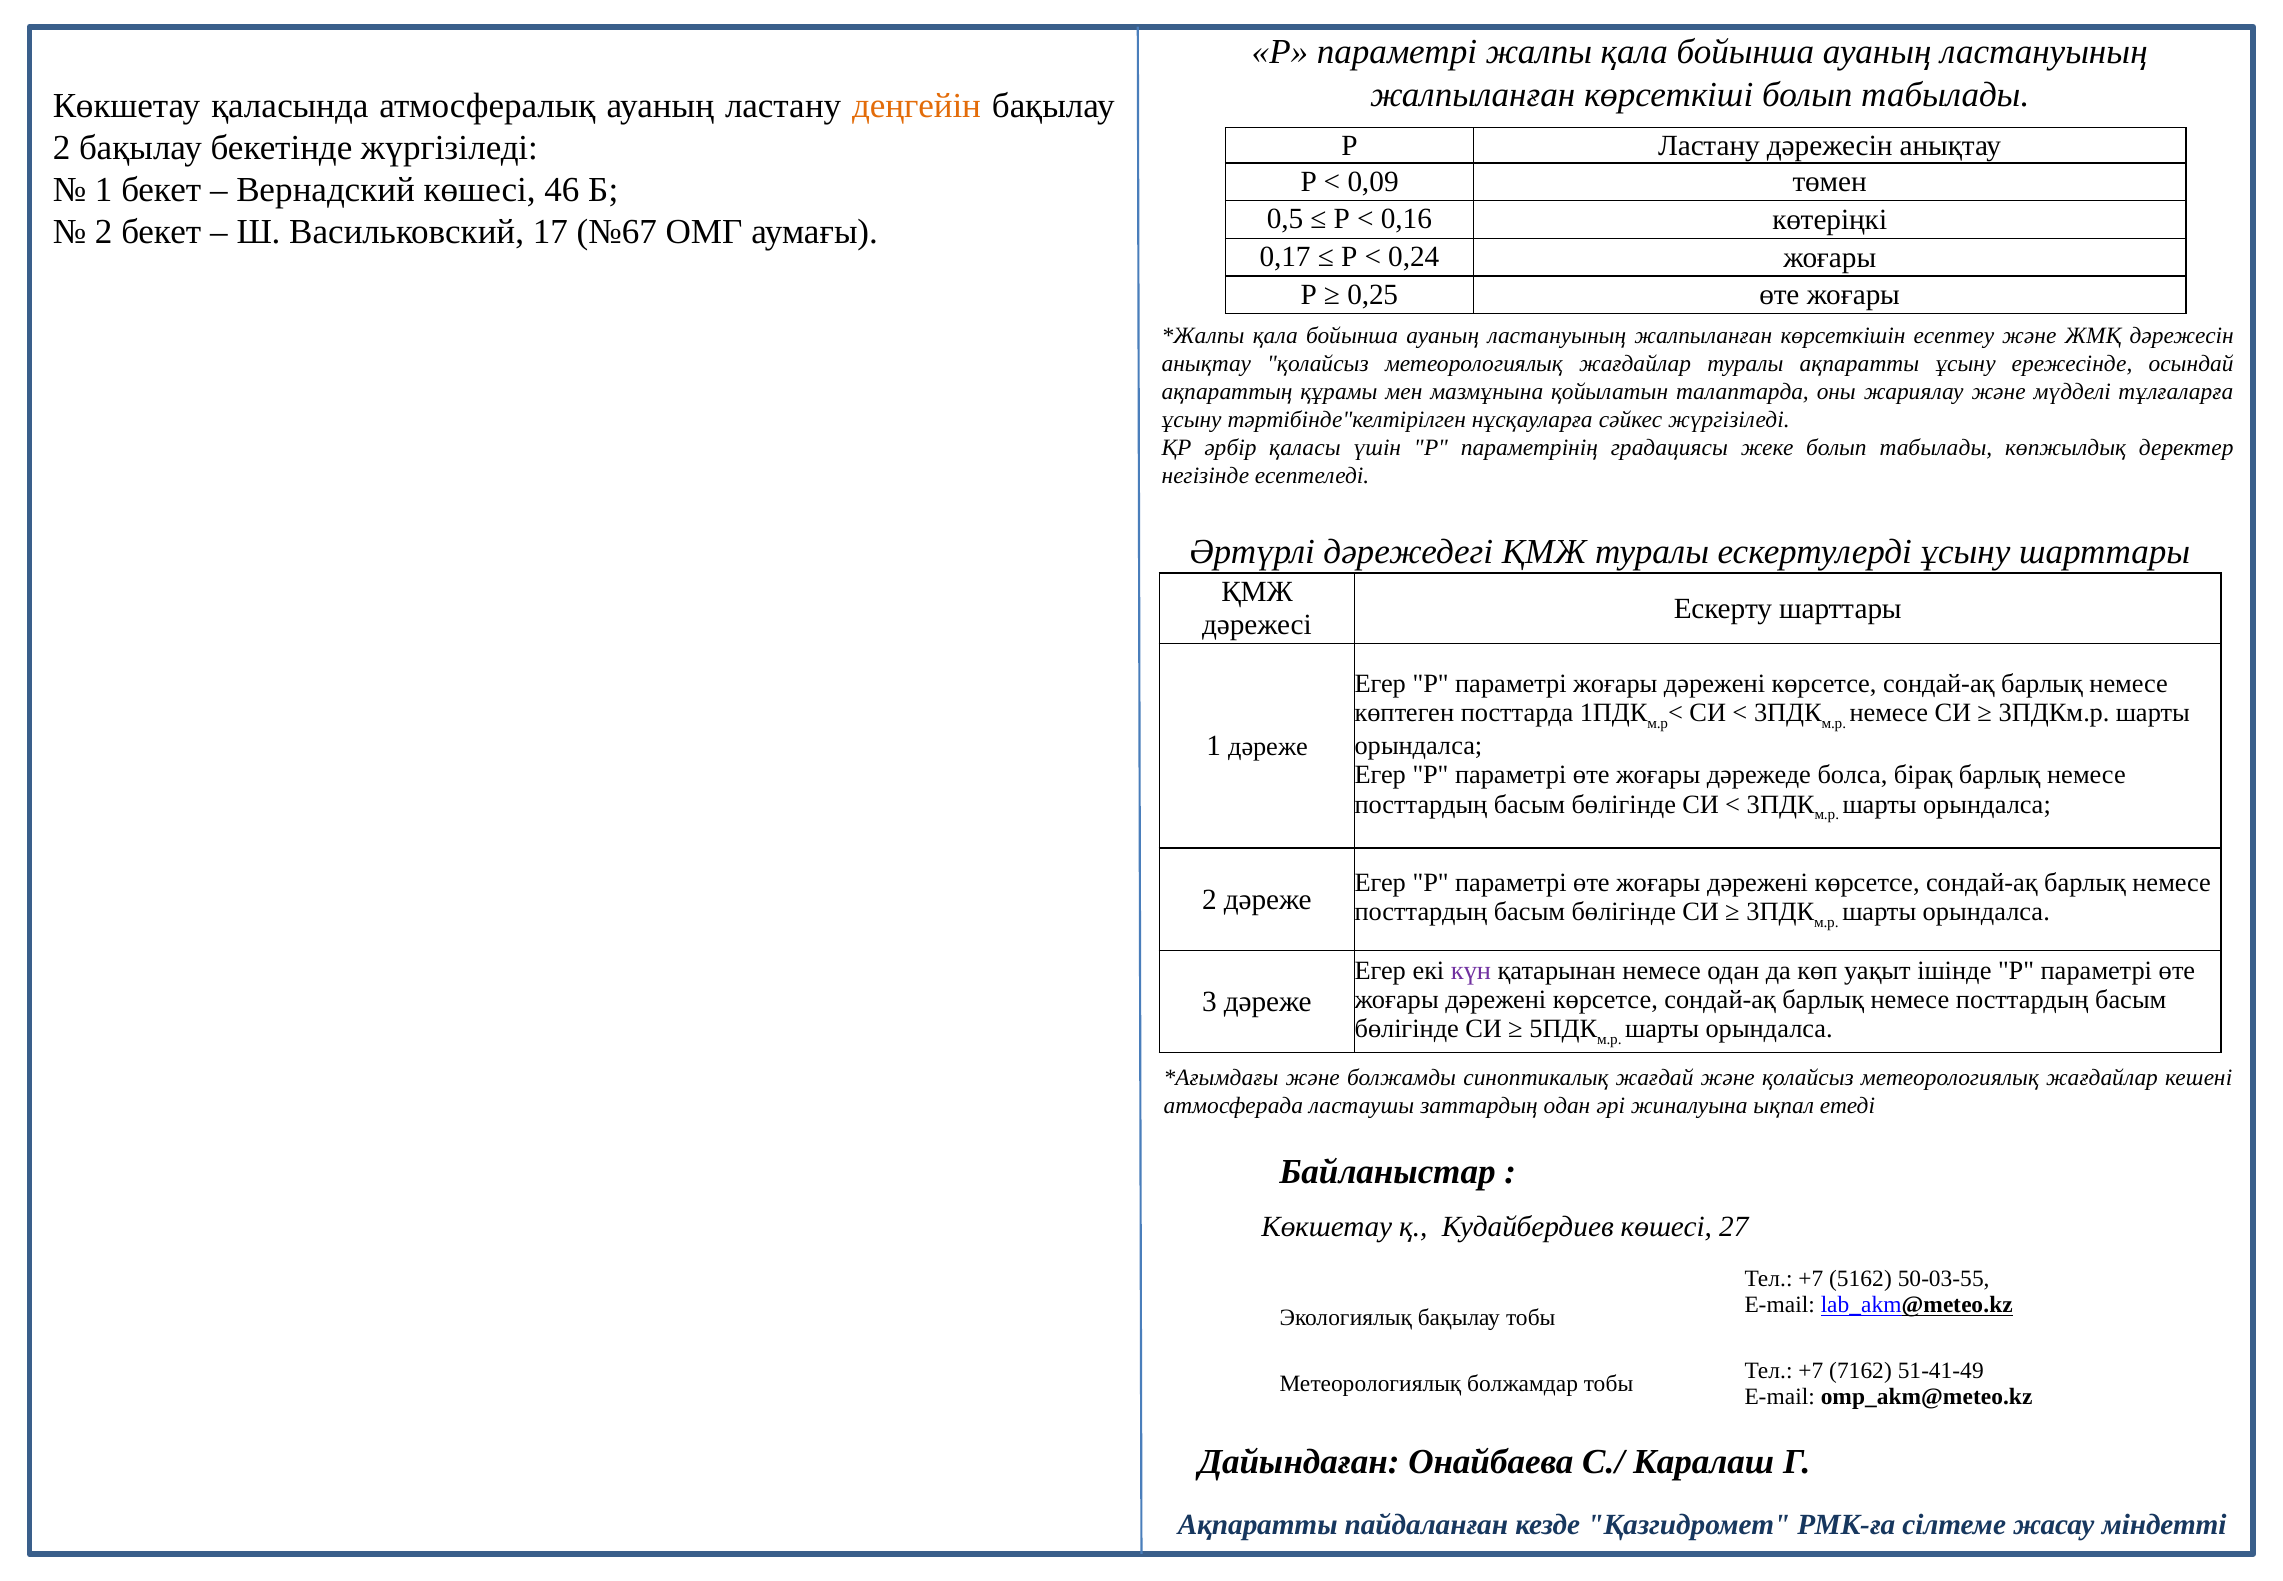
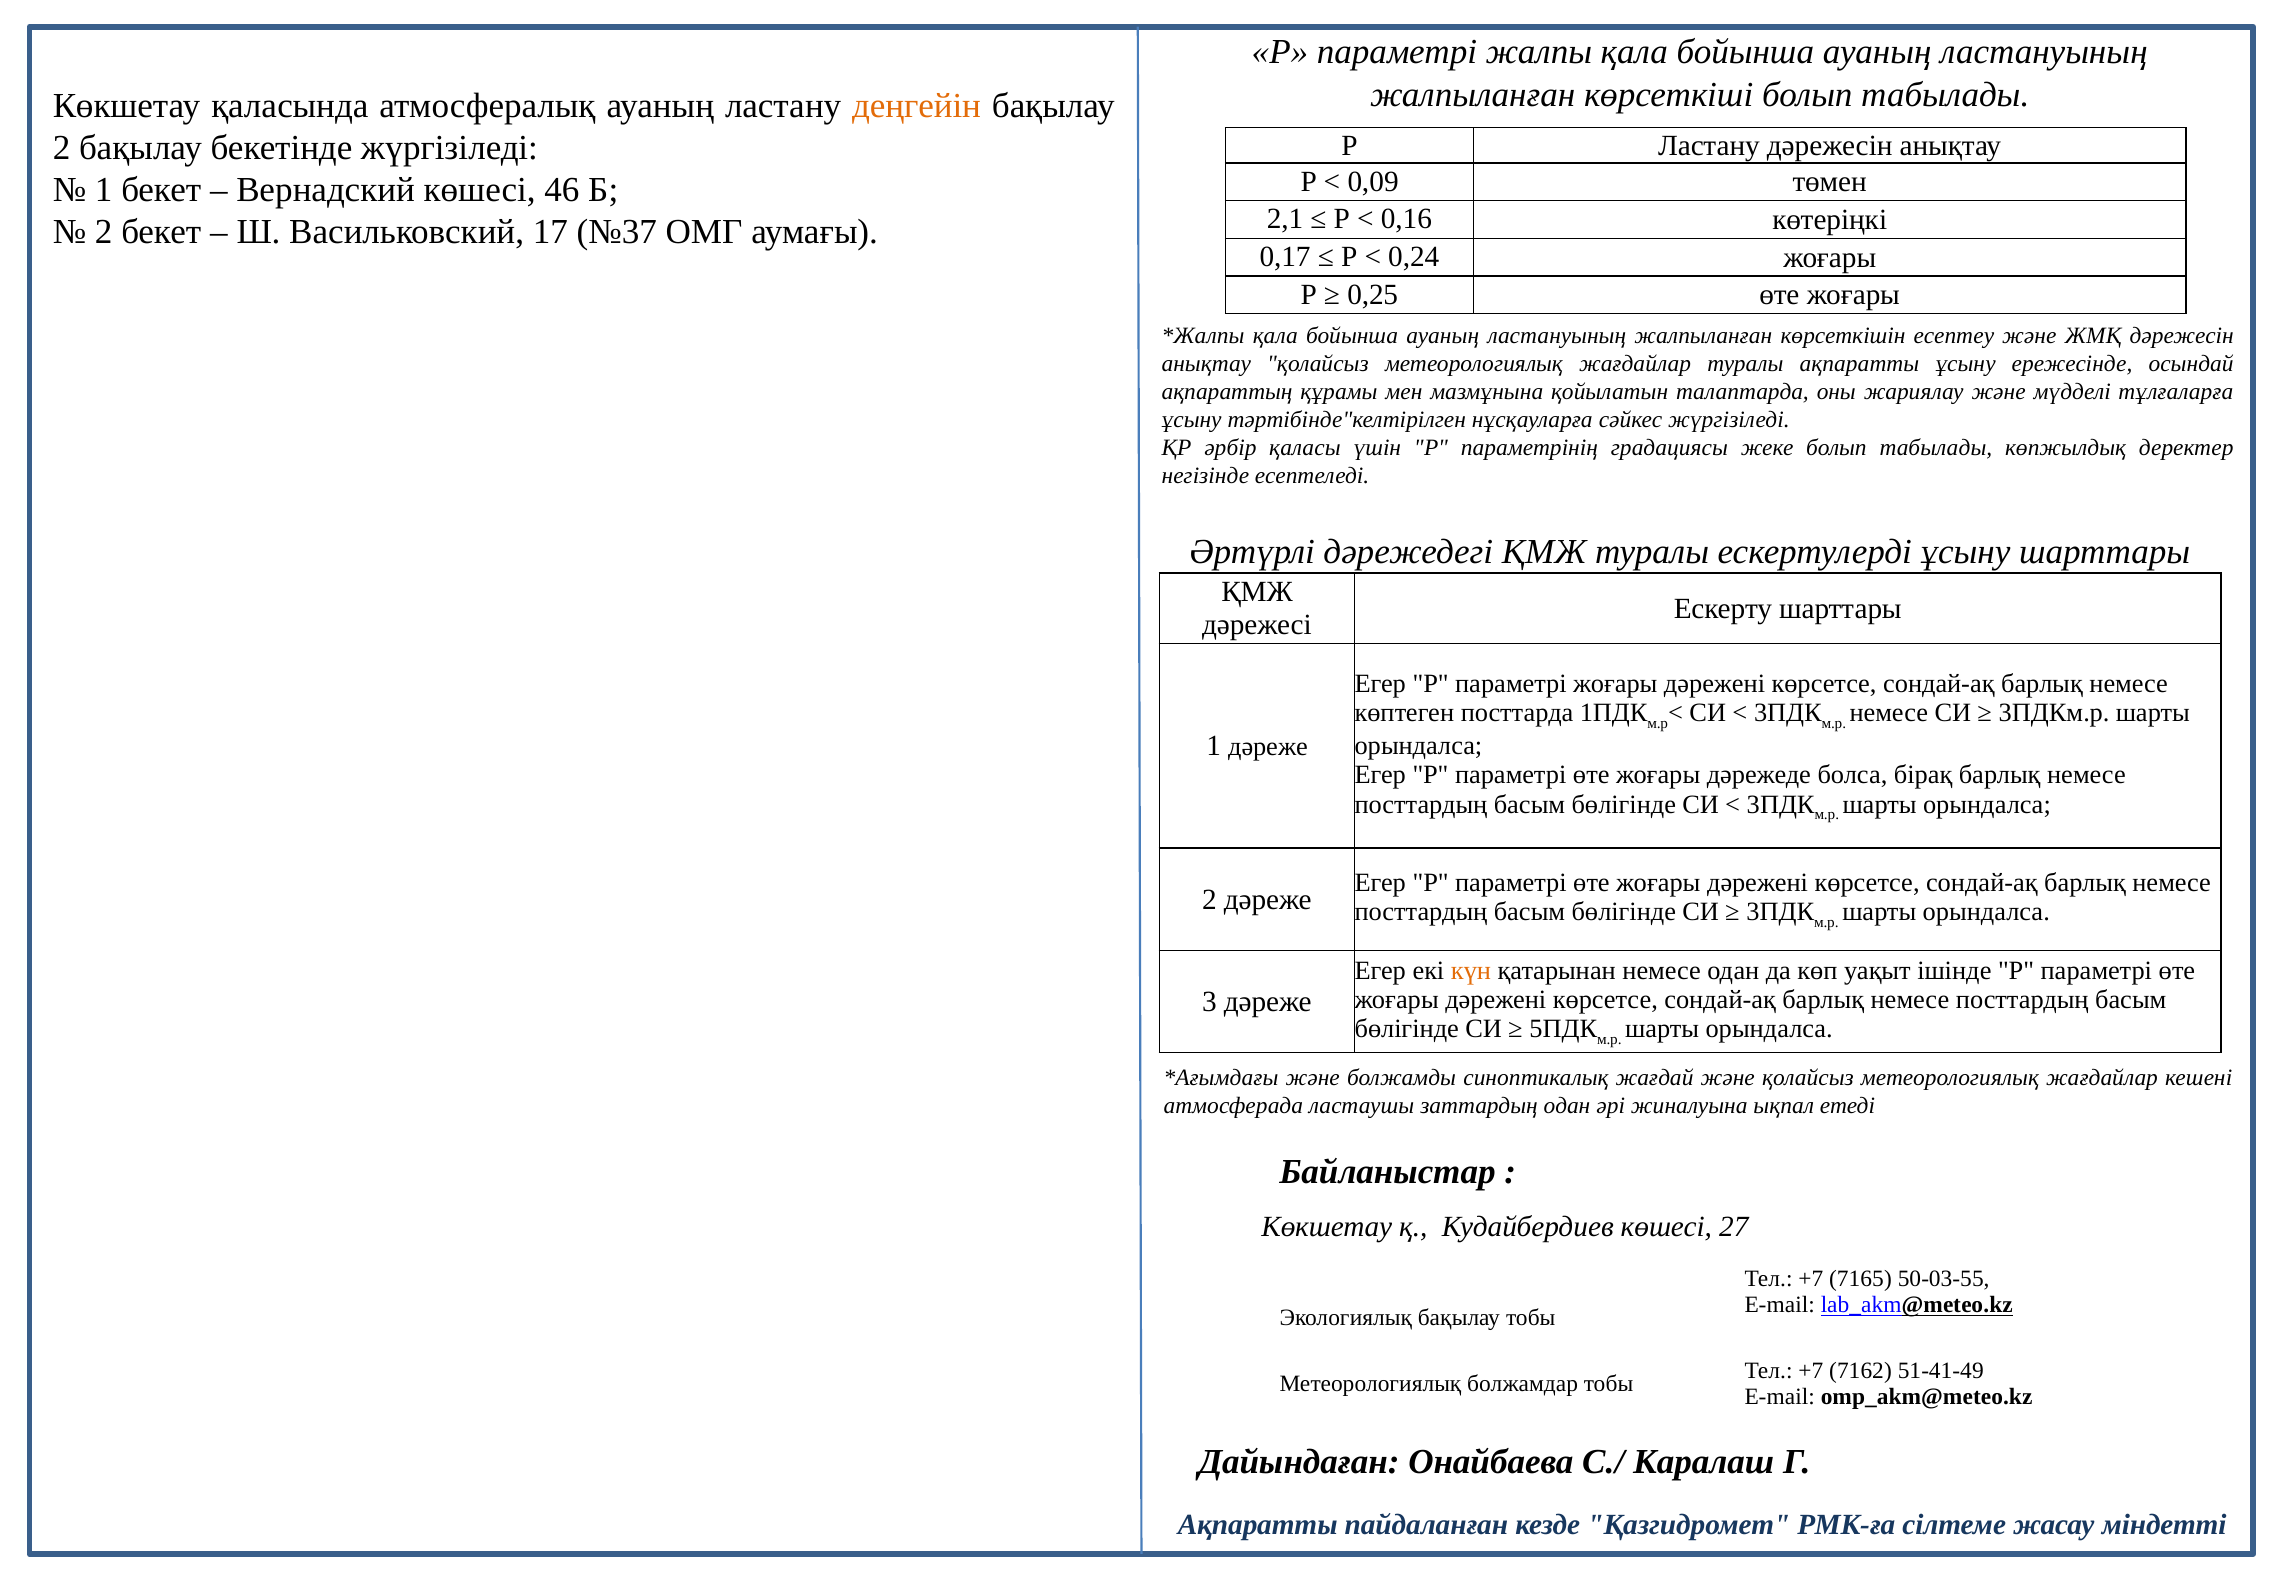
0,5: 0,5 -> 2,1 (1285, 219)
№67: №67 -> №37 (617, 232)
күн colour: purple -> orange (1471, 970)
5162: 5162 -> 7165 (1860, 1279)
